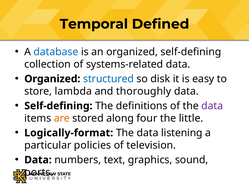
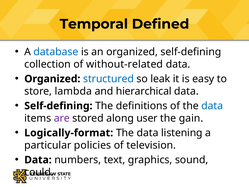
systems-related: systems-related -> without-related (125, 64)
disk: disk -> leak (160, 79)
thoroughly: thoroughly -> hierarchical (144, 91)
data colour: purple -> blue (212, 106)
are colour: orange -> purple (62, 118)
four: four -> user (147, 118)
little: little -> gain (191, 118)
ports: ports -> could (39, 172)
